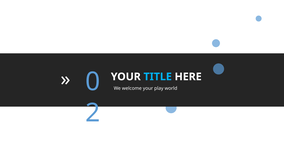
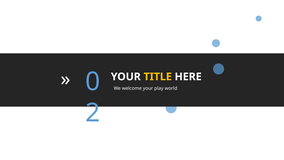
TITLE colour: light blue -> yellow (158, 77)
